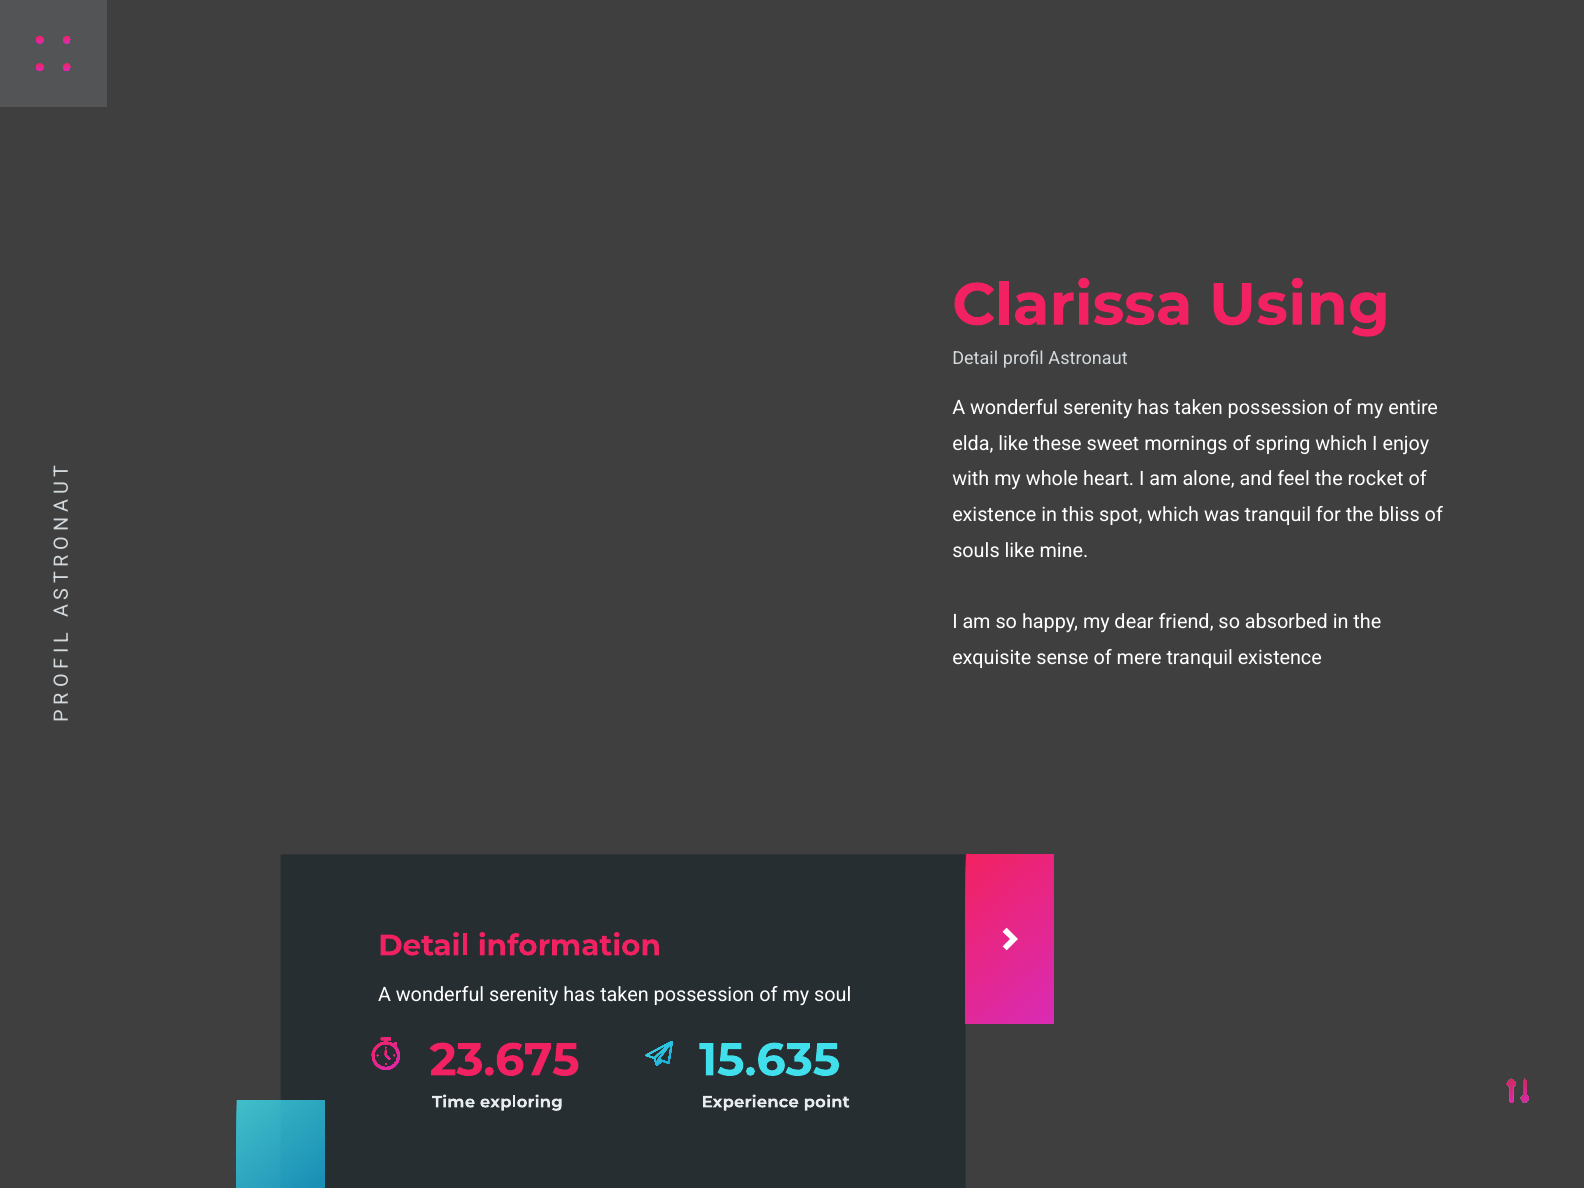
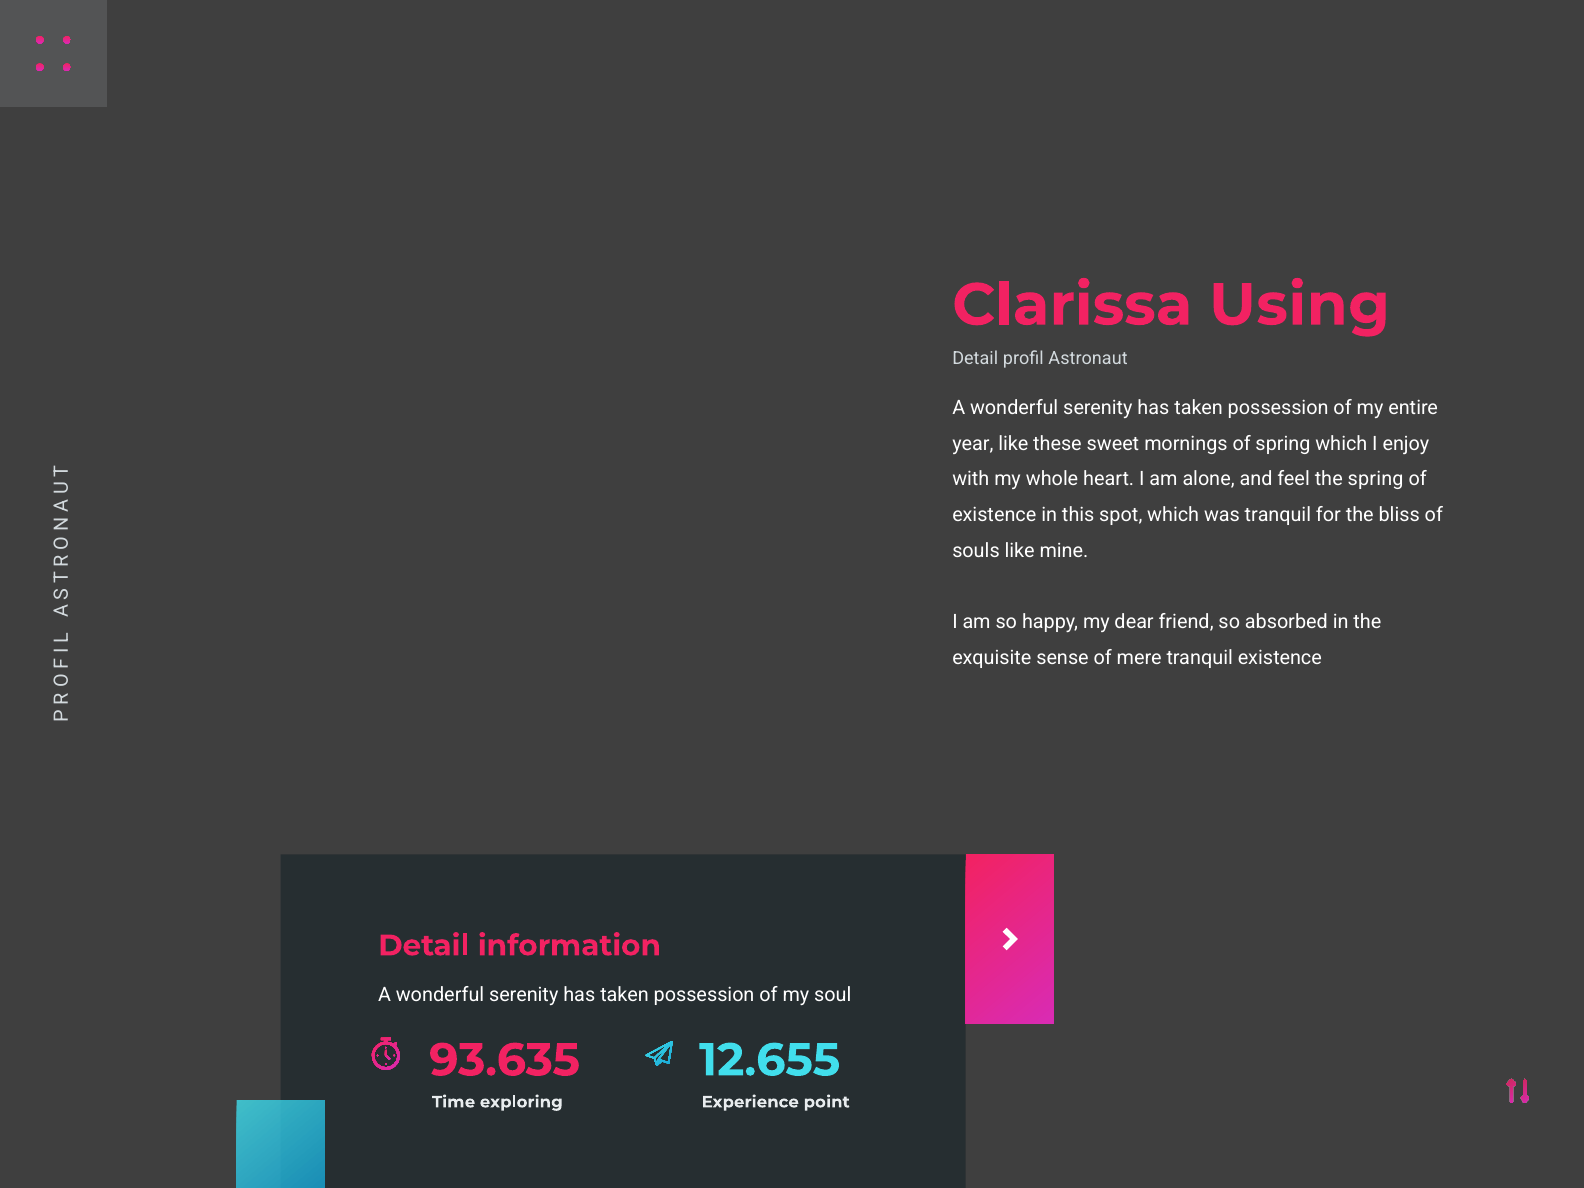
elda: elda -> year (973, 443)
the rocket: rocket -> spring (1376, 479)
23.675: 23.675 -> 93.635 (505, 1060)
15.635: 15.635 -> 12.655 (770, 1060)
